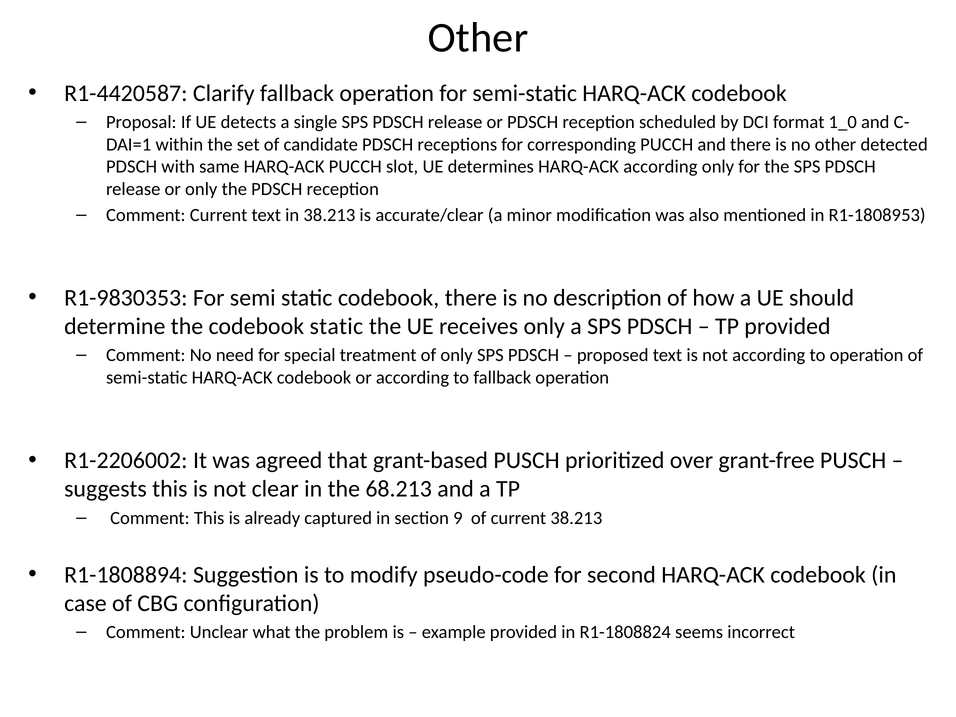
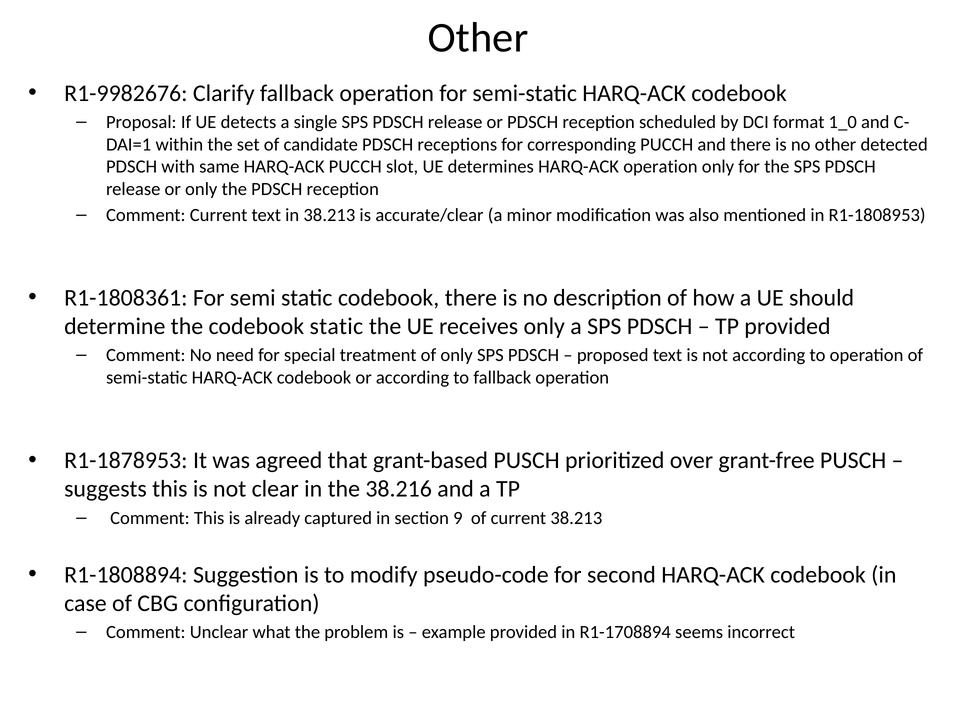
R1-4420587: R1-4420587 -> R1-9982676 (126, 93)
HARQ-ACK according: according -> operation (660, 167)
R1-9830353: R1-9830353 -> R1-1808361 (126, 298)
R1-2206002: R1-2206002 -> R1-1878953 (126, 460)
68.213: 68.213 -> 38.216 (399, 489)
R1-1808824: R1-1808824 -> R1-1708894 (625, 632)
